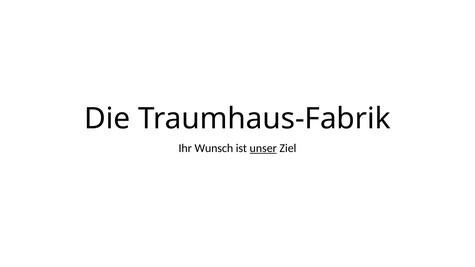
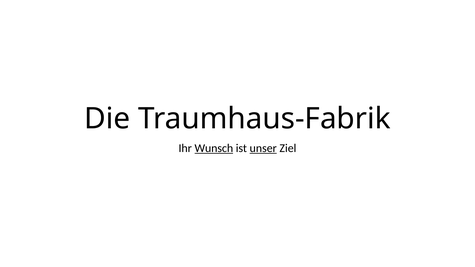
Wunsch underline: none -> present (214, 148)
